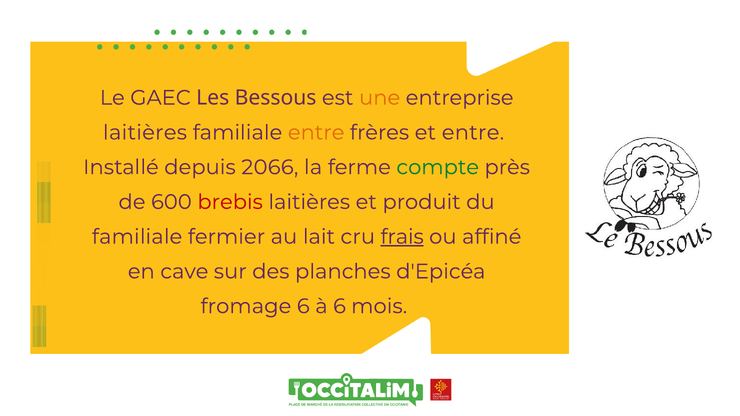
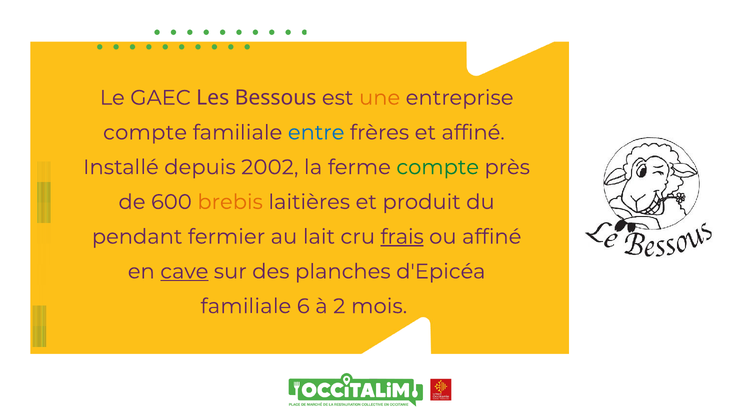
laitières: laitières -> compte (145, 133)
entre colour: orange -> blue (316, 133)
et entre: entre -> affiné (473, 133)
2066: 2066 -> 2002 (270, 167)
brebis colour: red -> orange (230, 202)
familiale: familiale -> pendant (137, 237)
cave underline: none -> present (184, 272)
fromage: fromage -> familiale (246, 306)
à 6: 6 -> 2 (339, 306)
